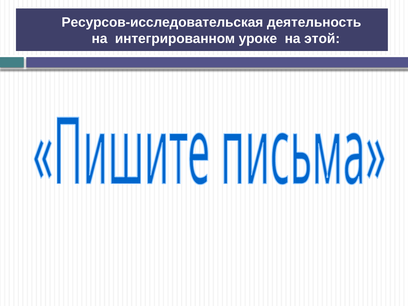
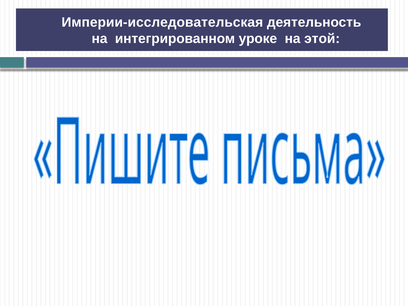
Ресурсов-исследовательская: Ресурсов-исследовательская -> Империи-исследовательская (162, 22)
